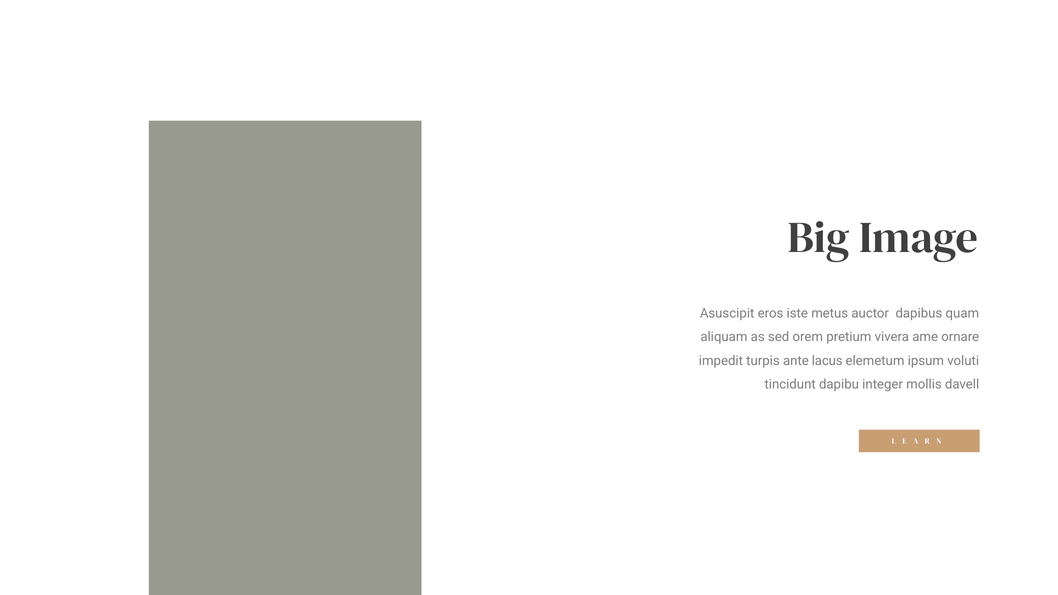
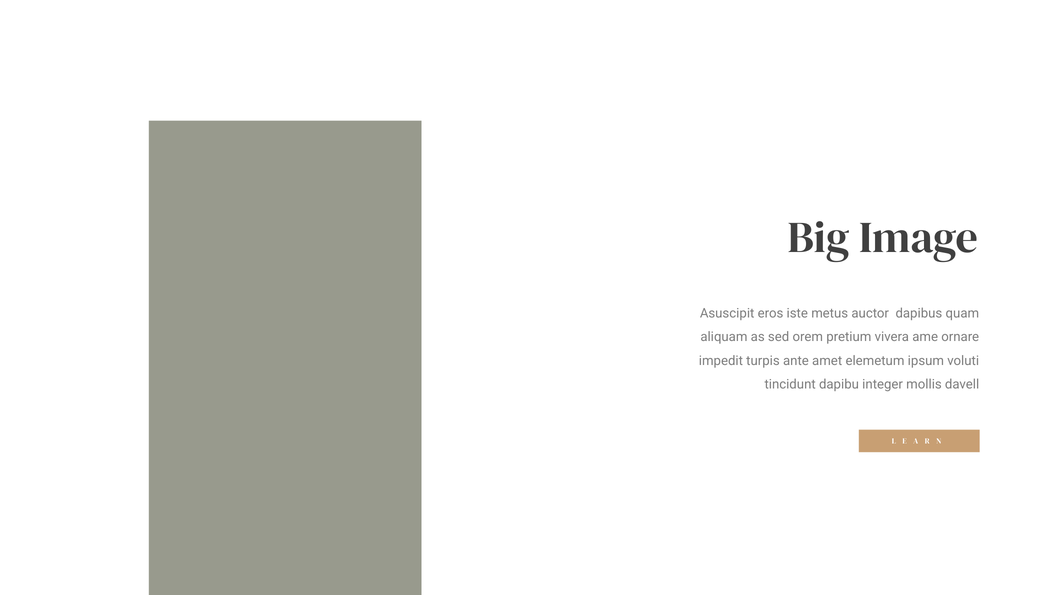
lacus: lacus -> amet (827, 361)
